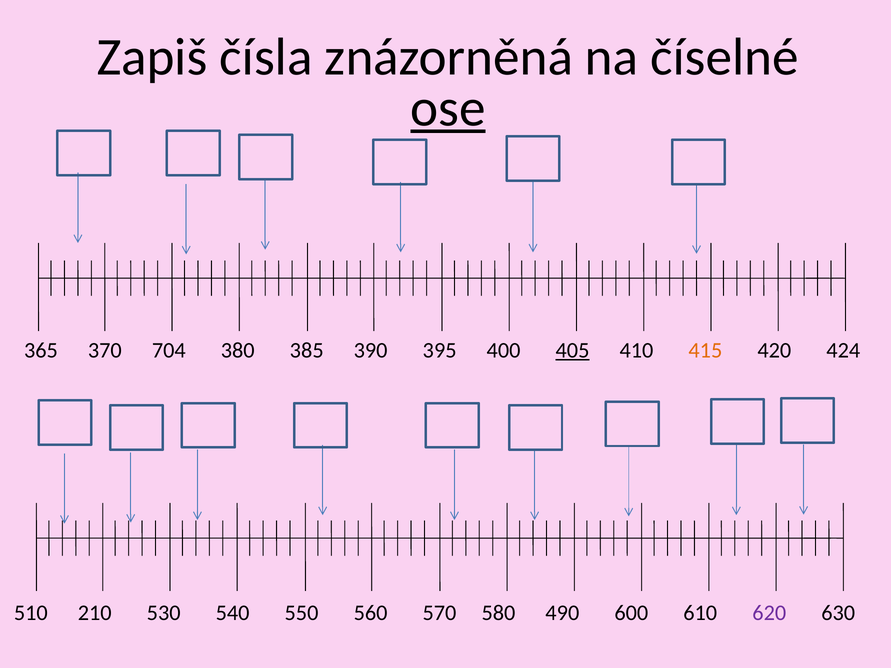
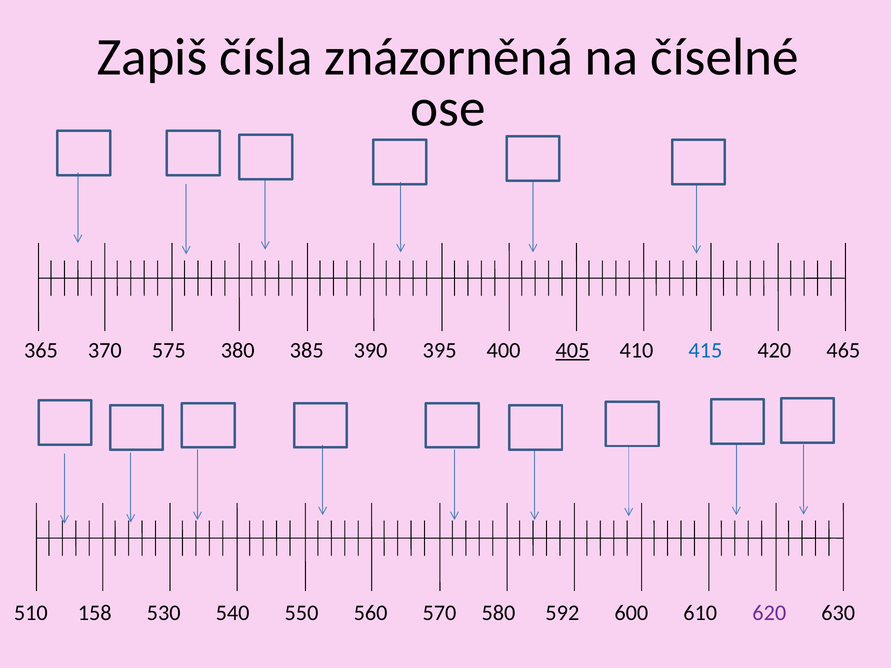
ose underline: present -> none (448, 108)
704: 704 -> 575 (169, 350)
415 colour: orange -> blue (705, 350)
424: 424 -> 465 (843, 350)
210: 210 -> 158 (95, 613)
490: 490 -> 592 (562, 613)
